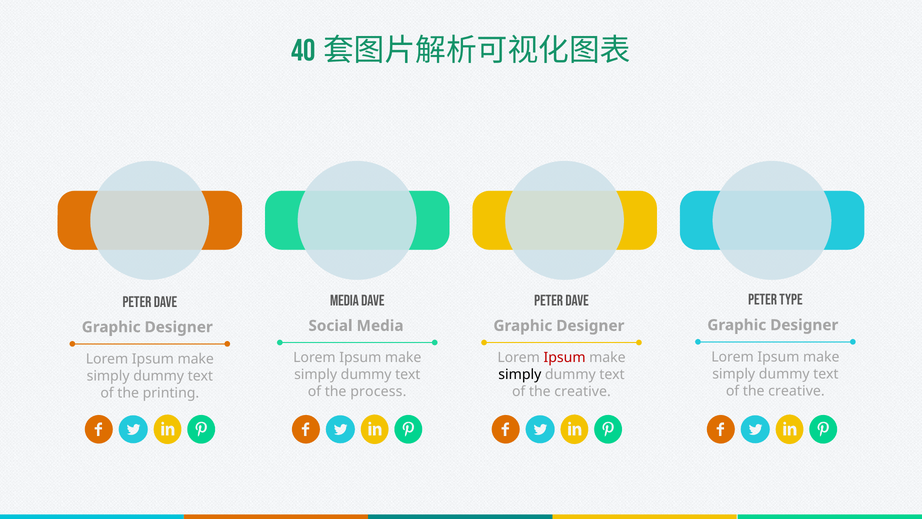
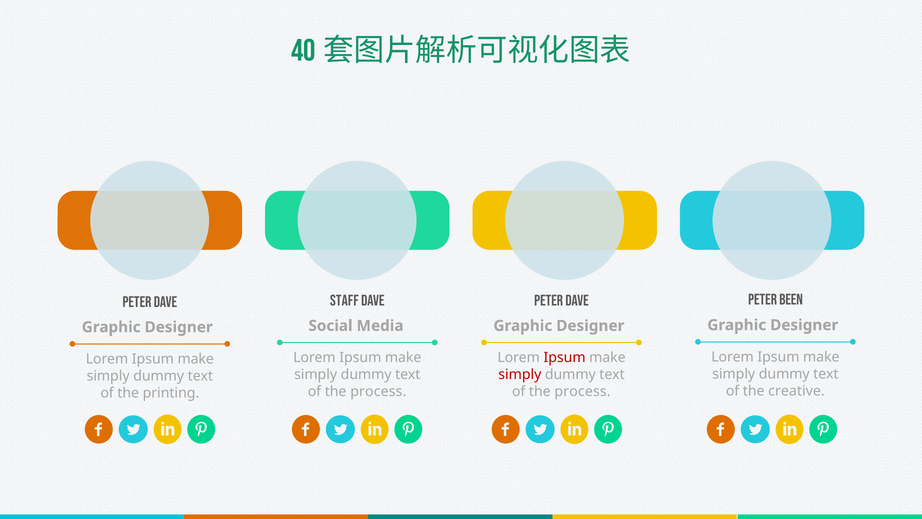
TYPE: TYPE -> BEEN (791, 300)
MEDIA: MEDIA -> STAFF (344, 300)
simply colour: black -> red (520, 374)
creative: creative -> process (583, 391)
